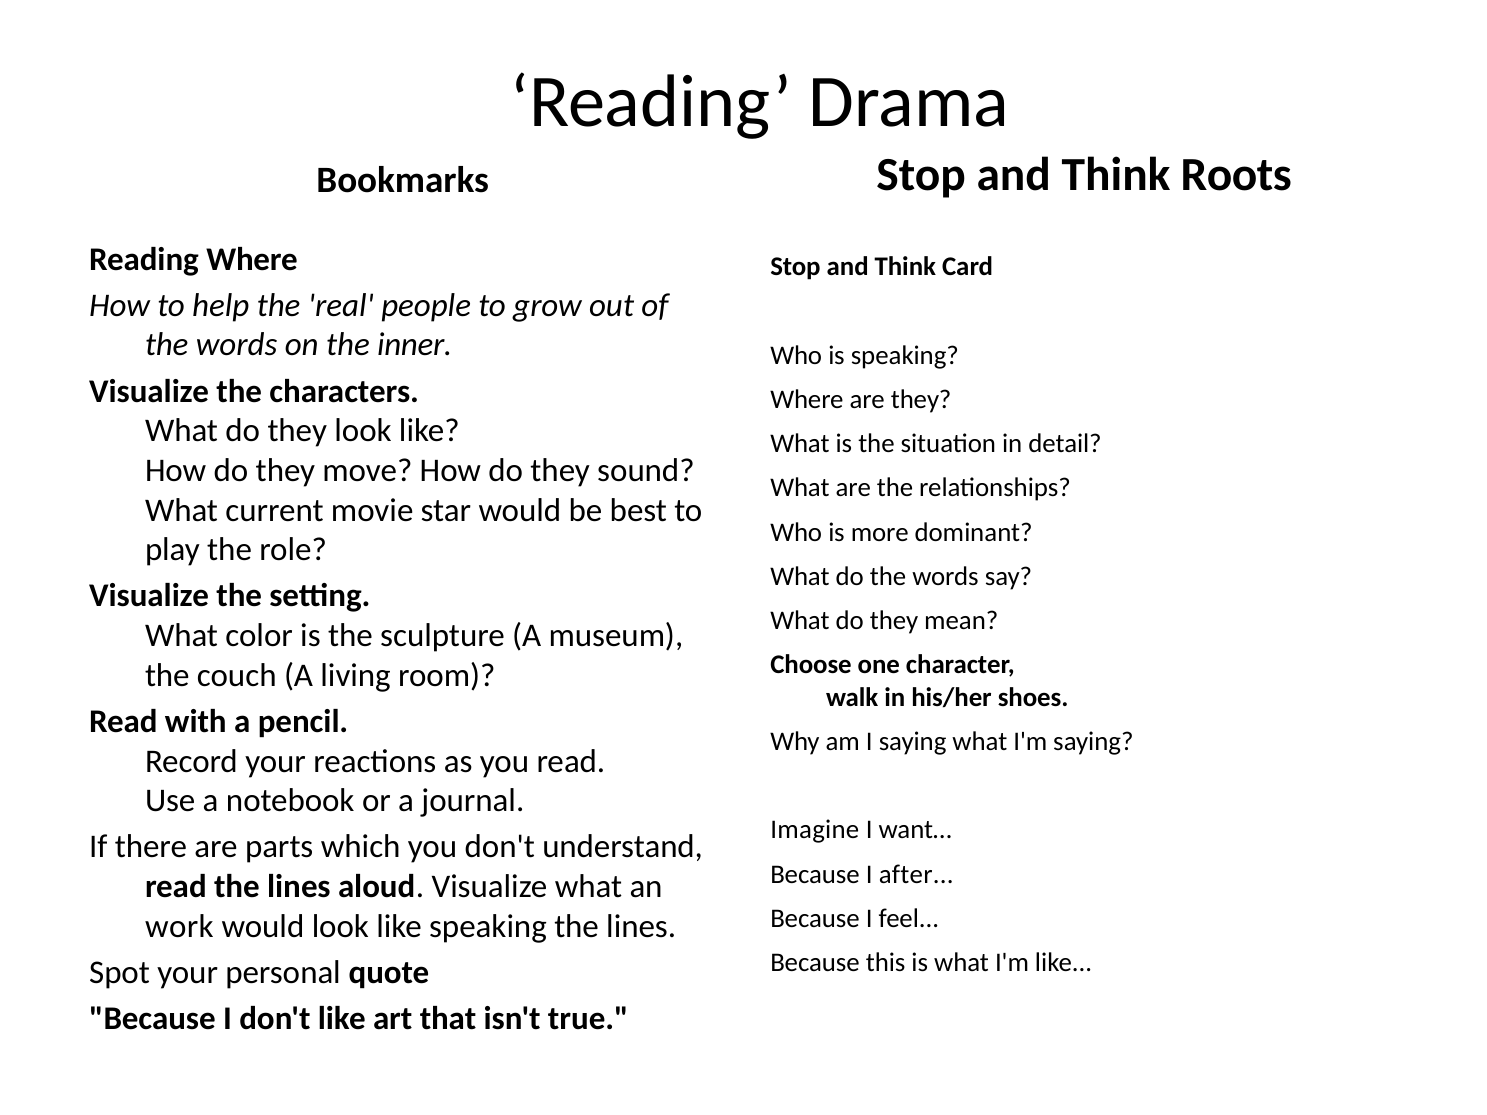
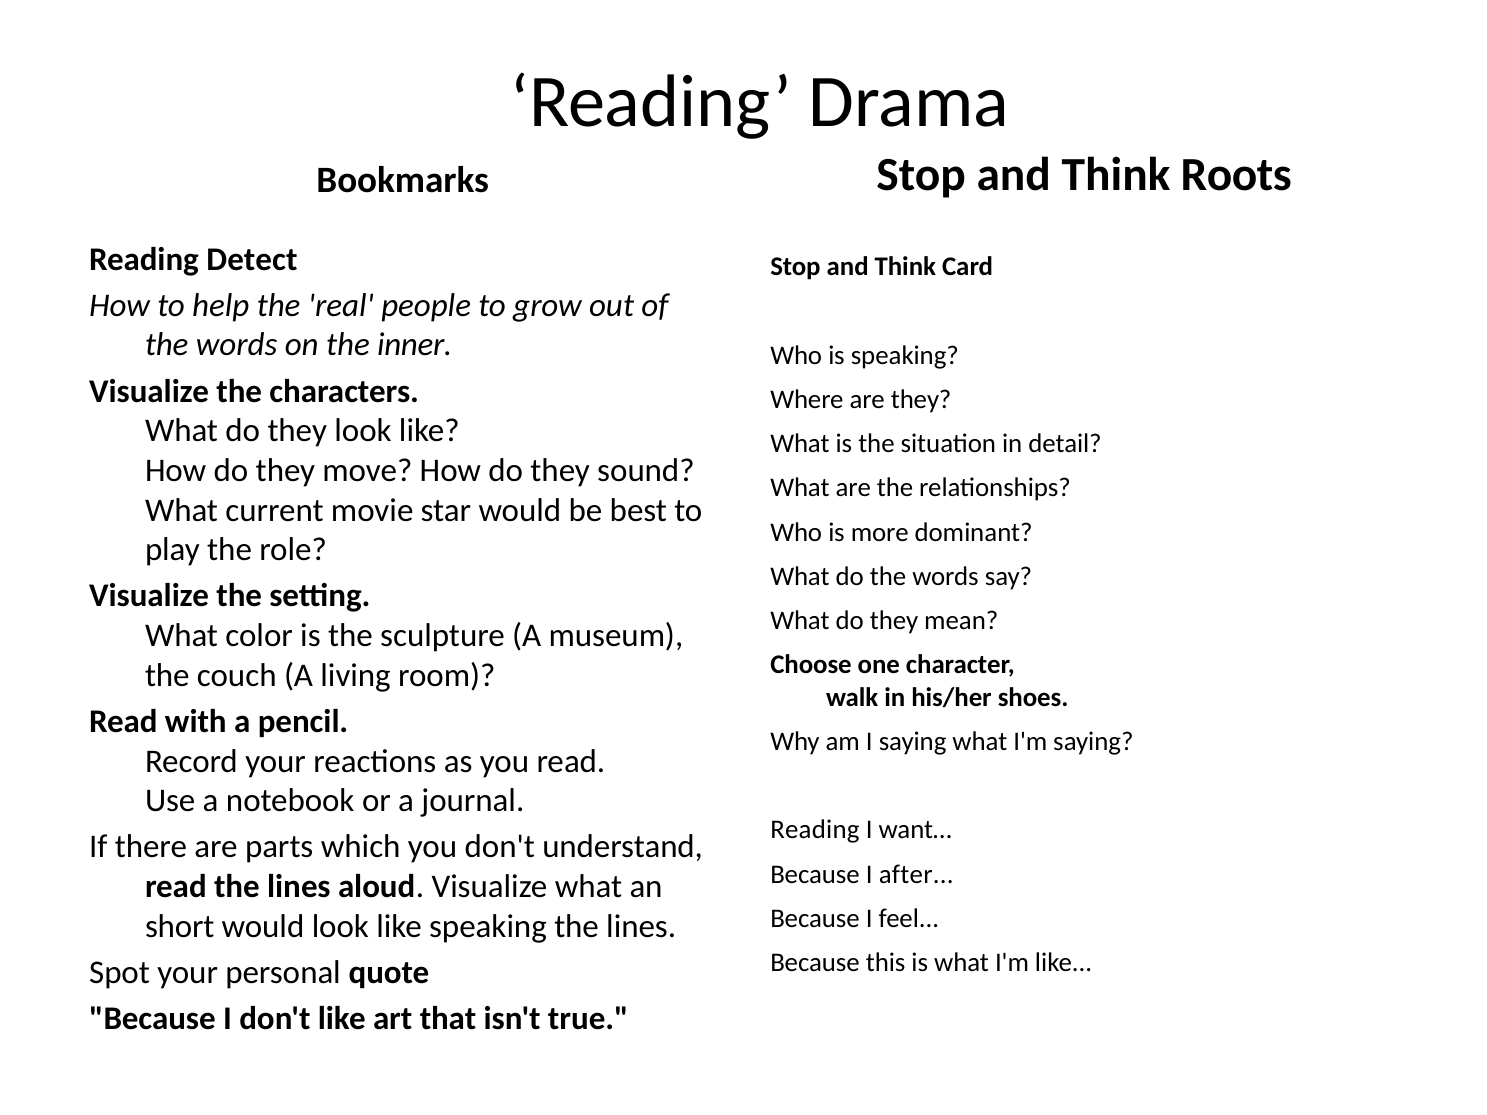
Reading Where: Where -> Detect (252, 259)
Imagine: Imagine -> Reading (815, 830)
work: work -> short (180, 926)
